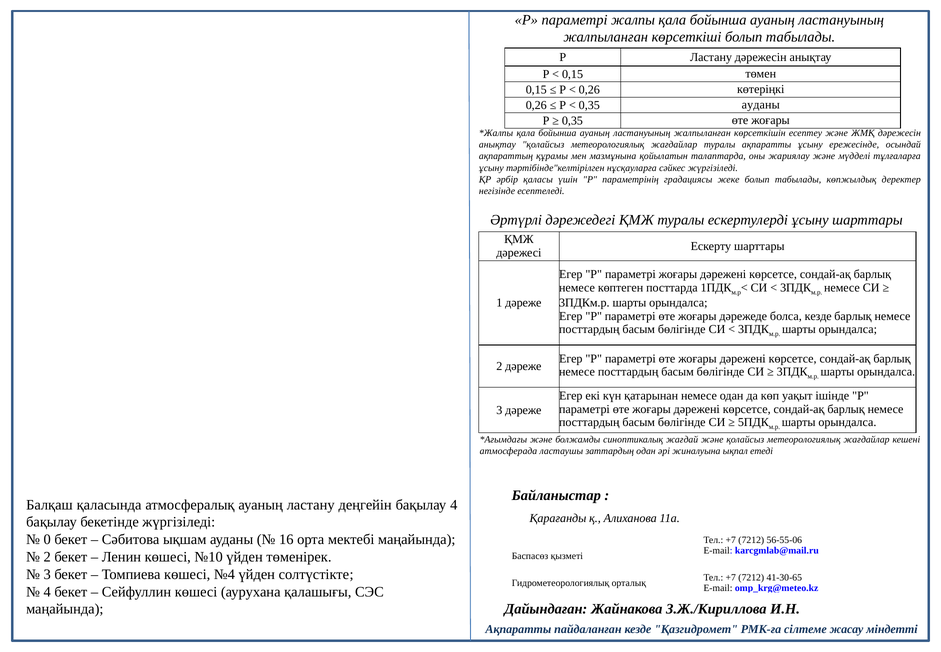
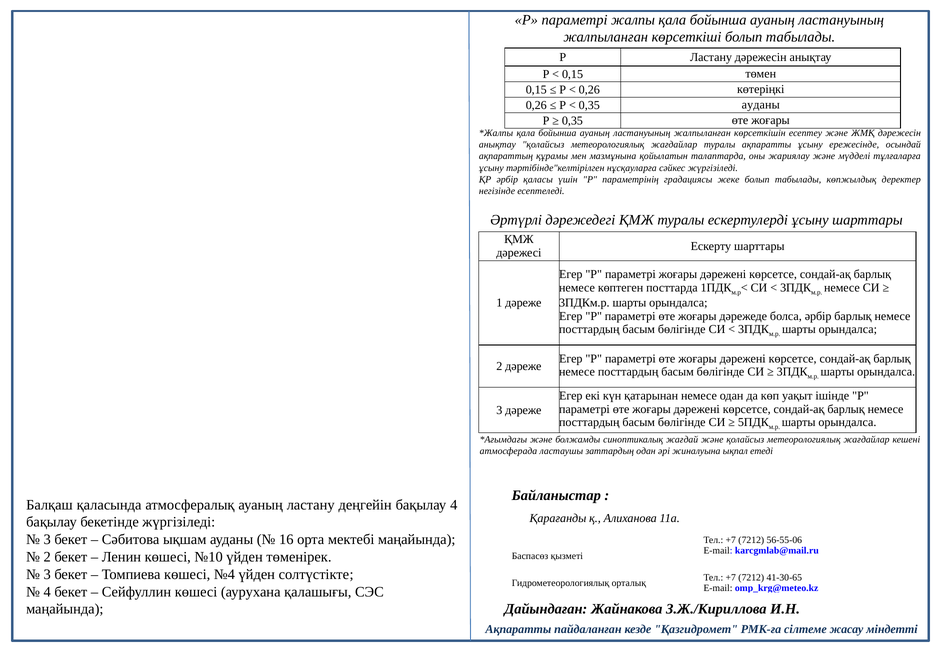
болса кезде: кезде -> әрбір (818, 316)
0: 0 -> 3 (47, 539)
